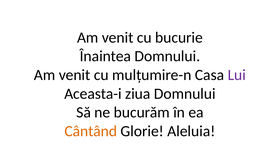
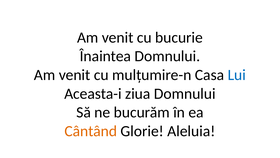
Lui colour: purple -> blue (237, 75)
